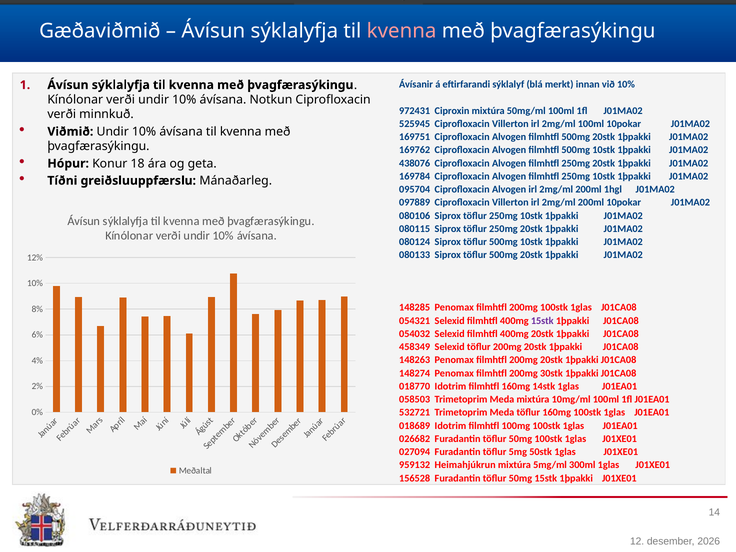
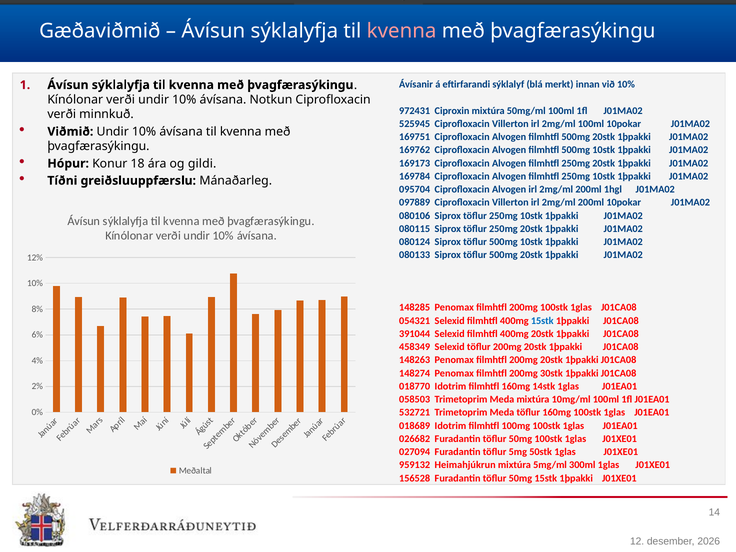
geta: geta -> gildi (202, 163)
438076: 438076 -> 169173 (415, 163)
15stk colour: purple -> blue (542, 321)
054032: 054032 -> 391044 (415, 334)
